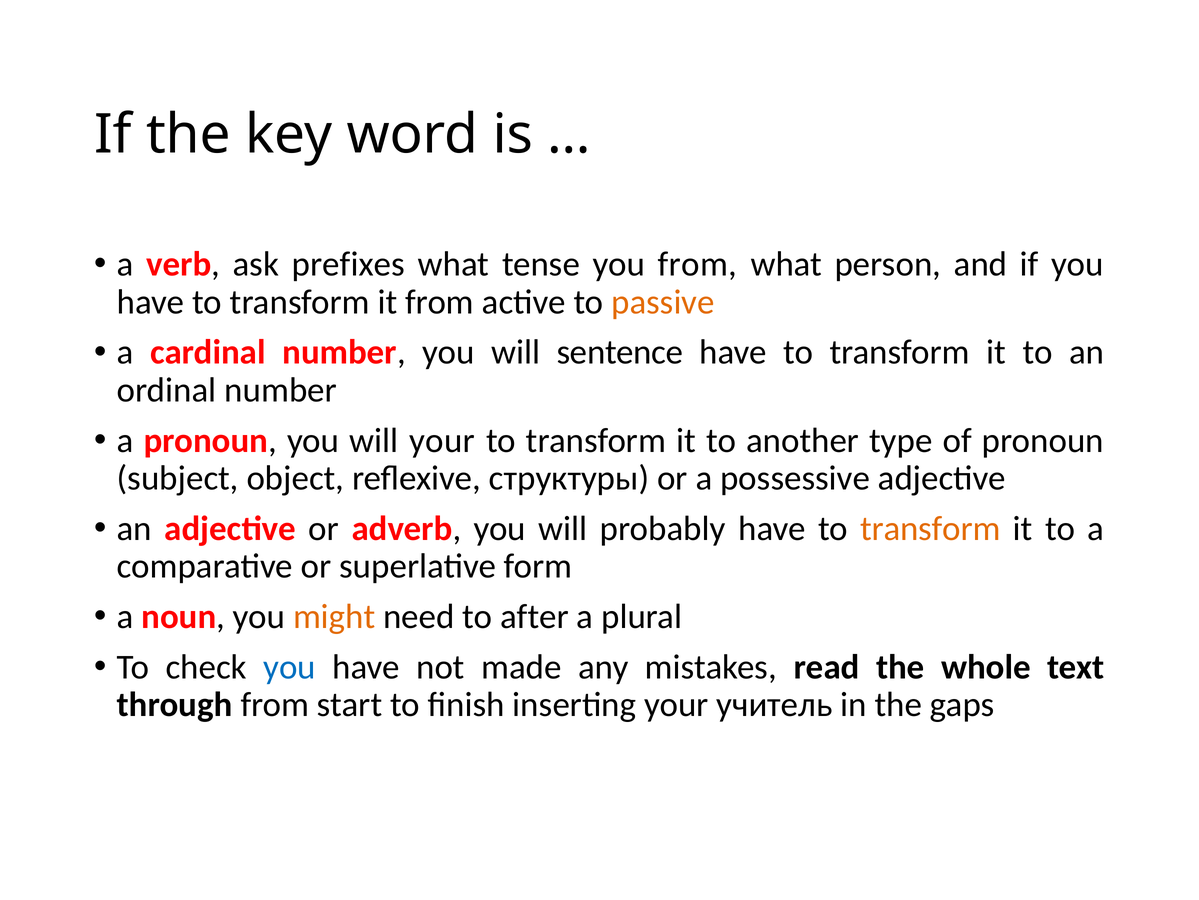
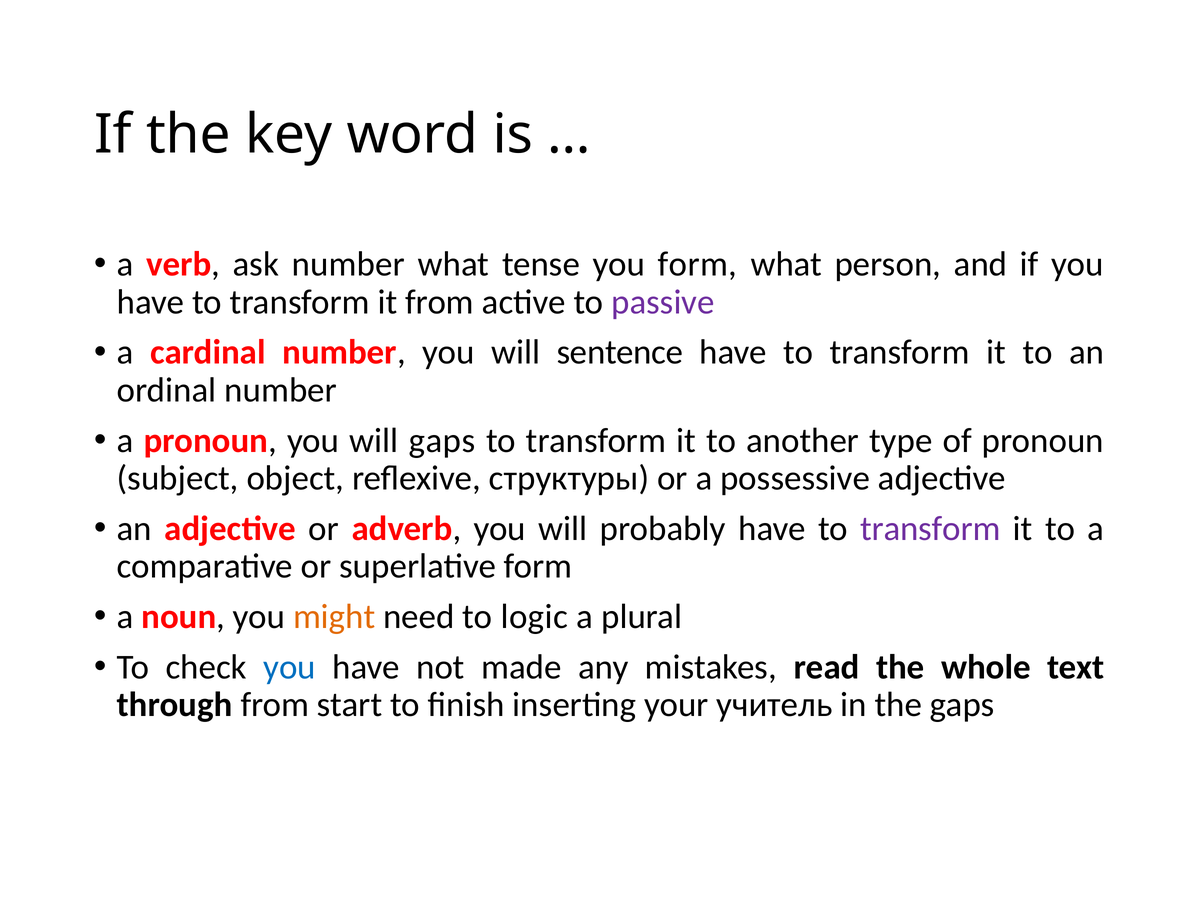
ask prefixes: prefixes -> number (348, 264)
you from: from -> form (697, 264)
passive colour: orange -> purple (663, 302)
will your: your -> gaps (442, 440)
transform colour: orange -> purple (930, 528)
after: after -> logic (534, 616)
